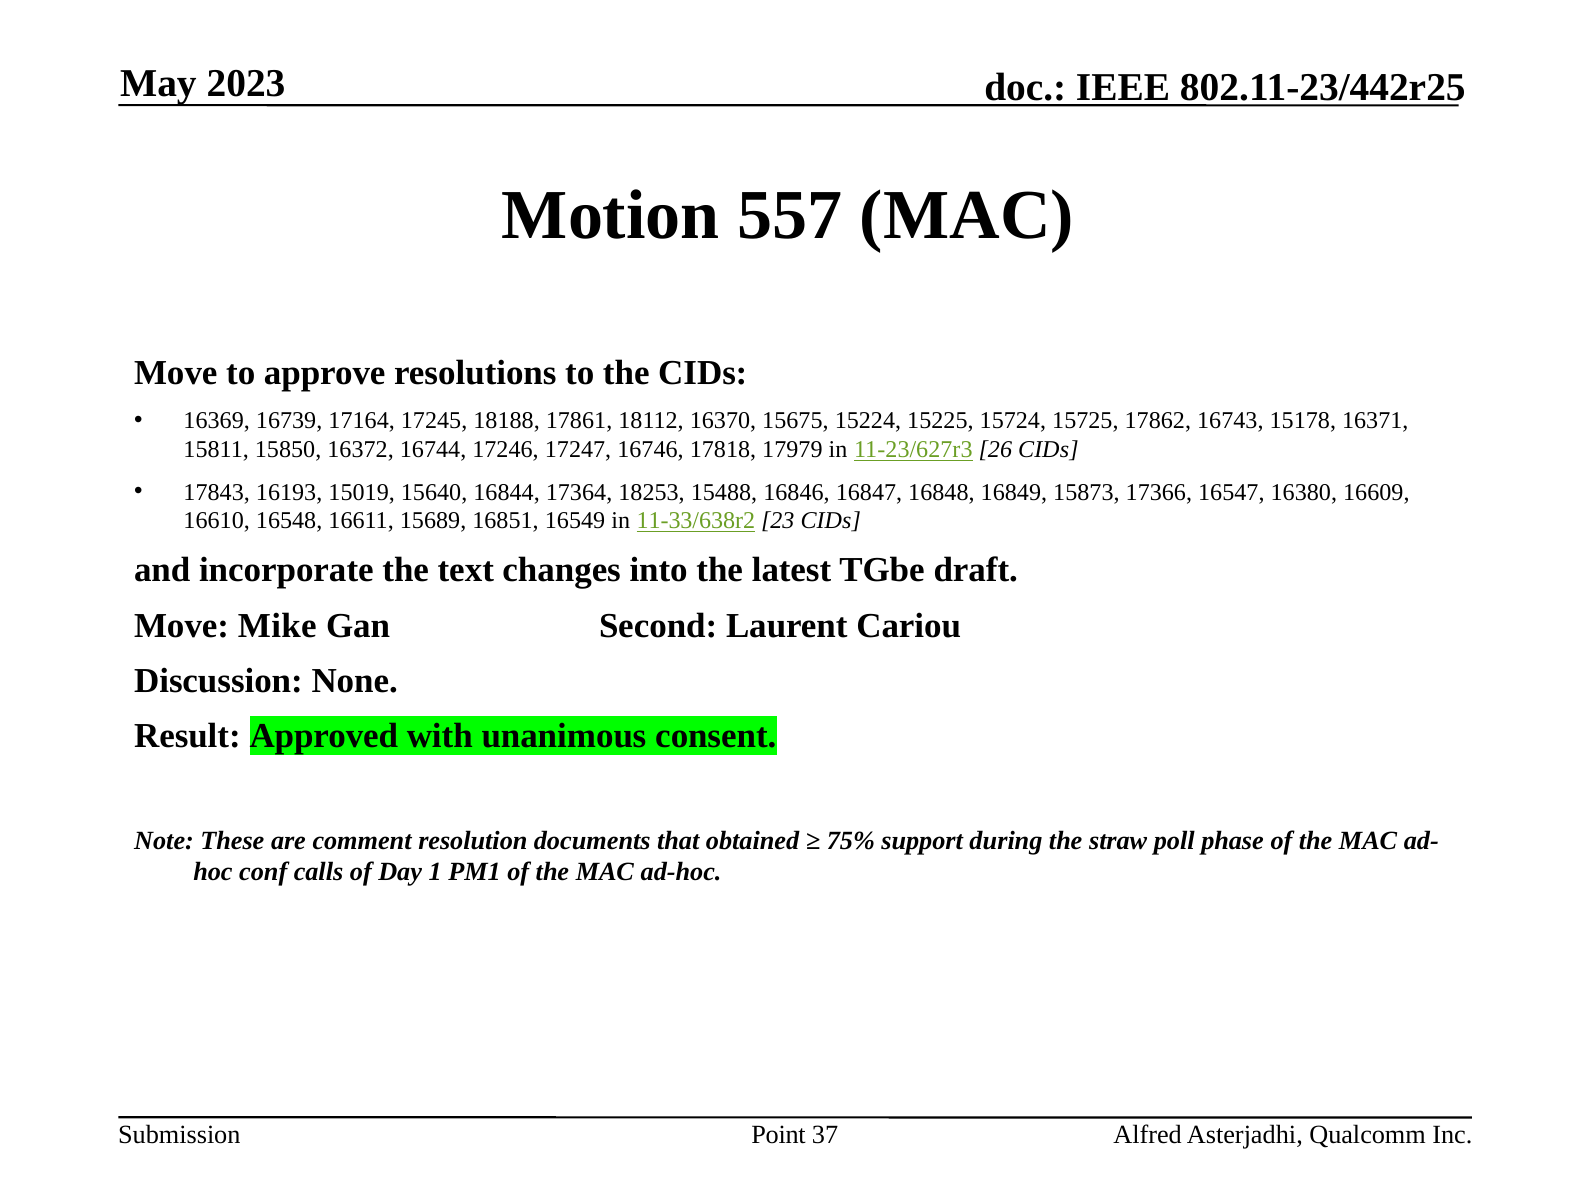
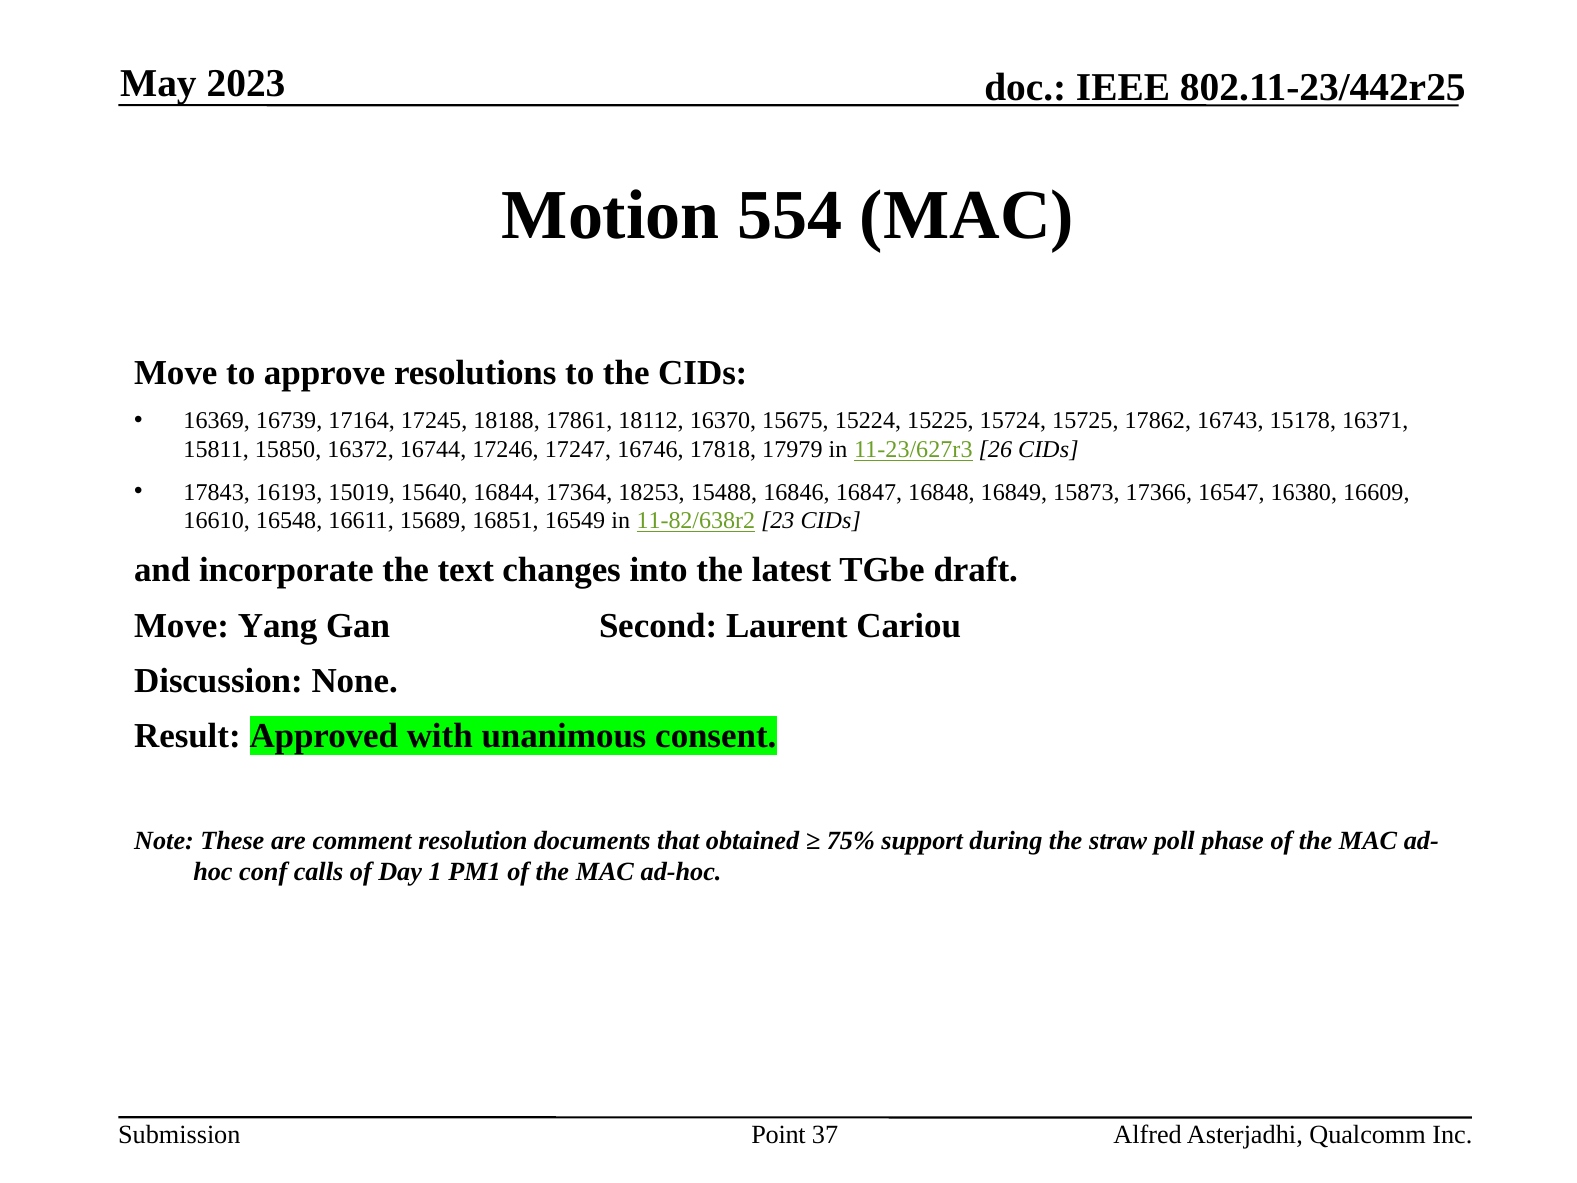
557: 557 -> 554 (790, 215)
11-33/638r2: 11-33/638r2 -> 11-82/638r2 (696, 521)
Mike: Mike -> Yang (278, 626)
